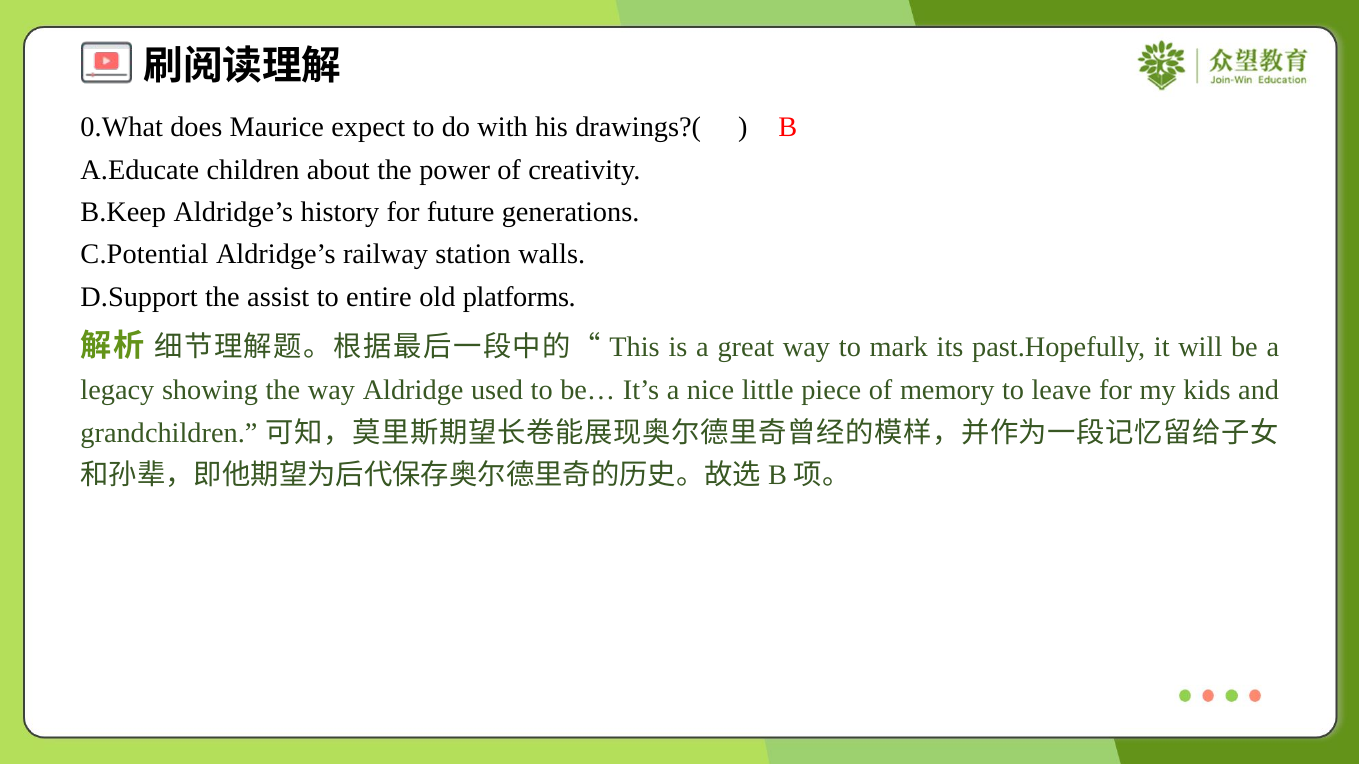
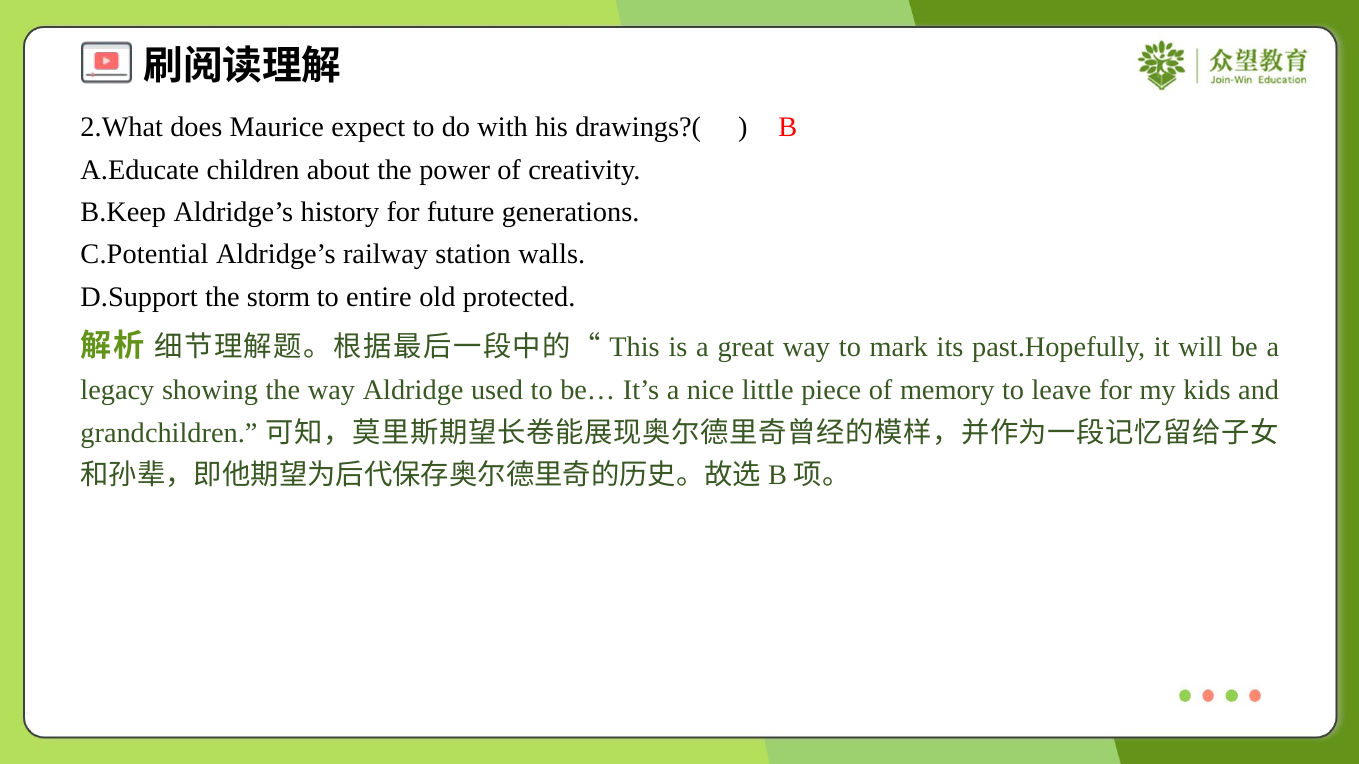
0.What: 0.What -> 2.What (122, 127)
assist: assist -> storm (278, 297)
platforms: platforms -> protected (519, 297)
